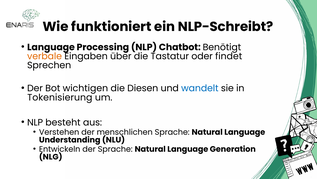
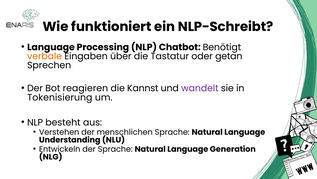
findet: findet -> getan (229, 56)
wichtigen: wichtigen -> reagieren (85, 88)
Diesen: Diesen -> Kannst (143, 88)
wandelt colour: blue -> purple (200, 88)
